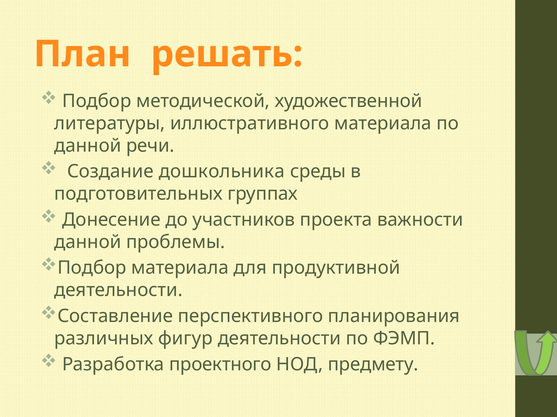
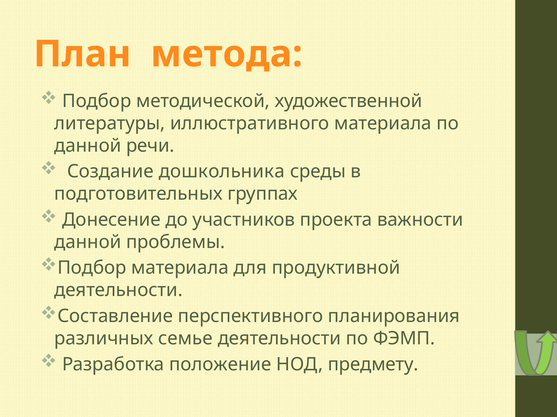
решать: решать -> метода (227, 54)
фигур: фигур -> семье (185, 339)
проектного: проектного -> положение (220, 365)
